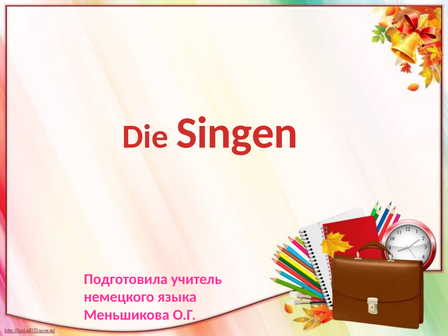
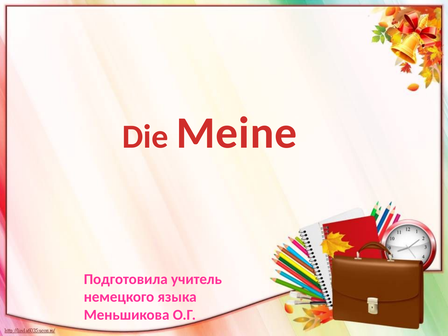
Singen: Singen -> Meine (237, 133)
